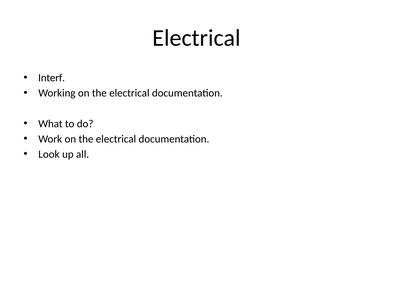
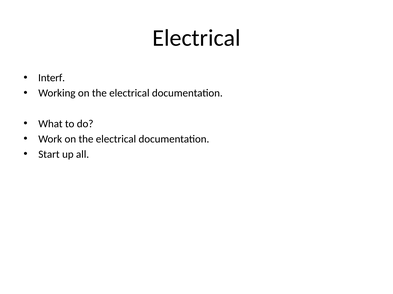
Look: Look -> Start (49, 155)
